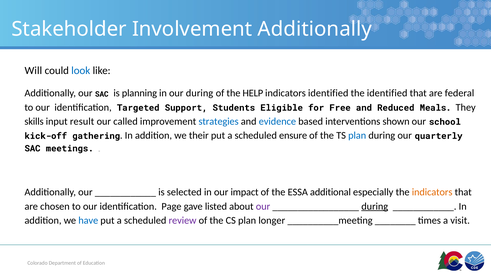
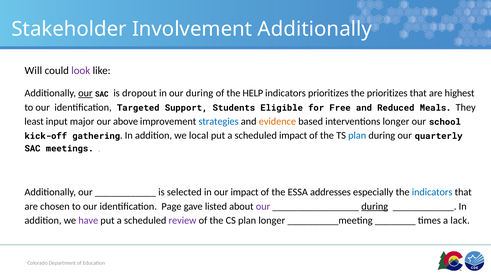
look colour: blue -> purple (81, 71)
our underline: none -> present (85, 93)
planning: planning -> dropout (139, 93)
indicators identified: identified -> prioritizes (328, 93)
the identified: identified -> prioritizes (387, 93)
federal: federal -> highest (460, 93)
skills: skills -> least (34, 122)
result: result -> major (82, 122)
called: called -> above (126, 122)
evidence colour: blue -> orange (277, 122)
interventions shown: shown -> longer (396, 122)
their: their -> local (199, 136)
scheduled ensure: ensure -> impact (293, 136)
additional: additional -> addresses (330, 192)
indicators colour: orange -> blue (432, 192)
have colour: blue -> purple (88, 221)
visit: visit -> lack (460, 221)
